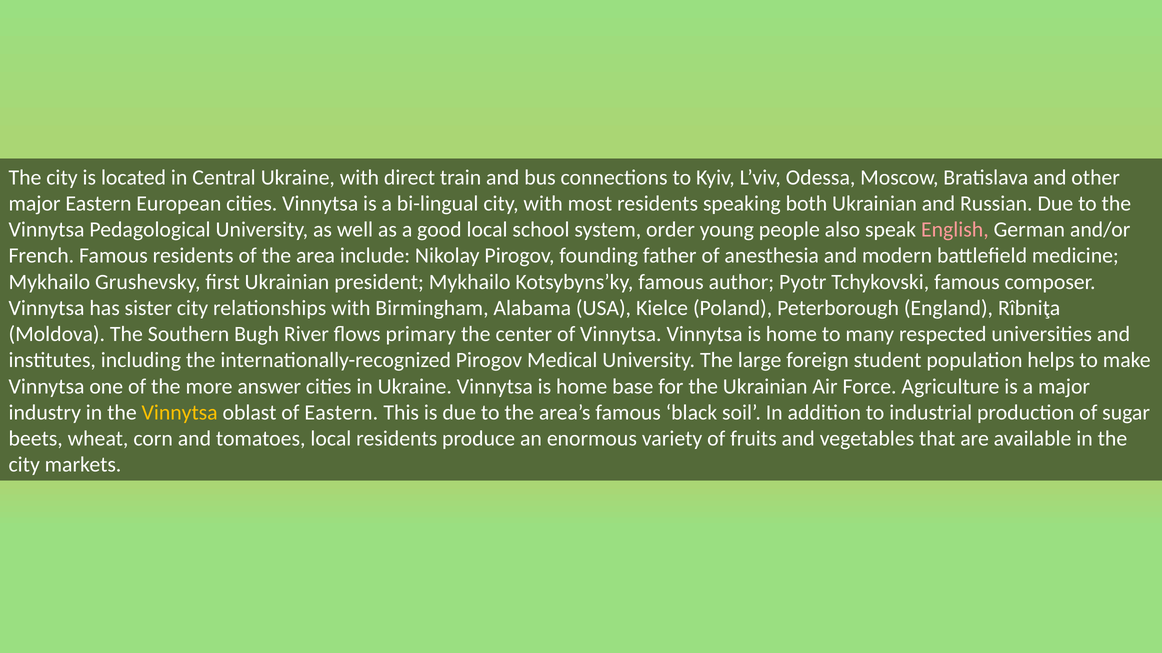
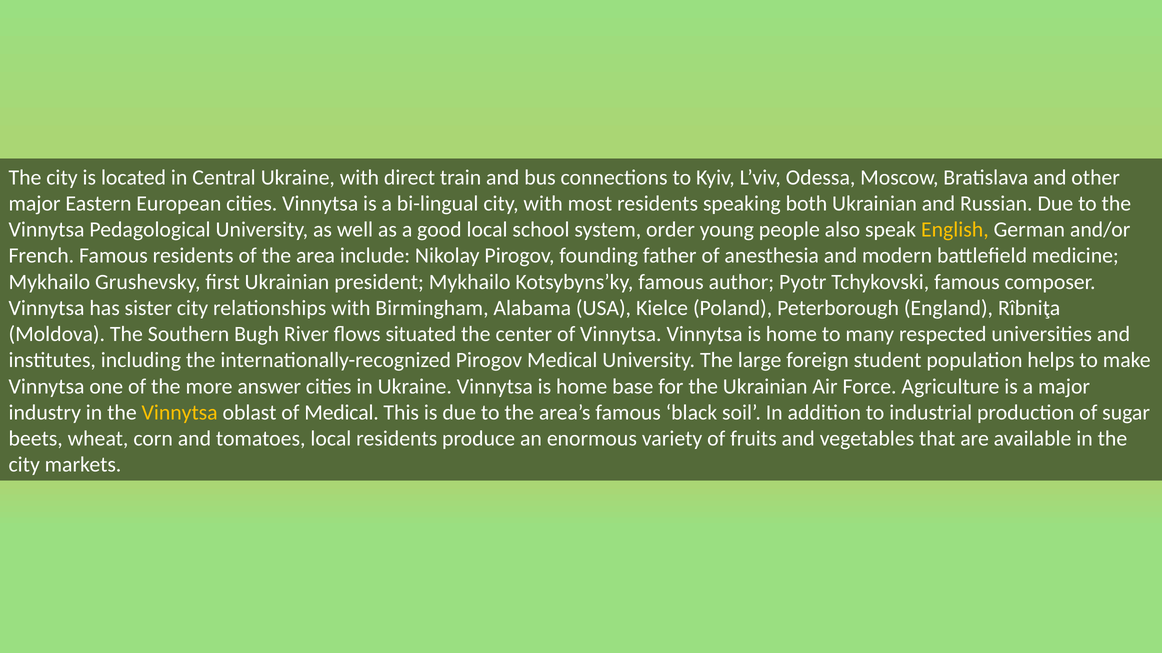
English colour: pink -> yellow (955, 230)
primary: primary -> situated (421, 334)
of Eastern: Eastern -> Medical (342, 413)
